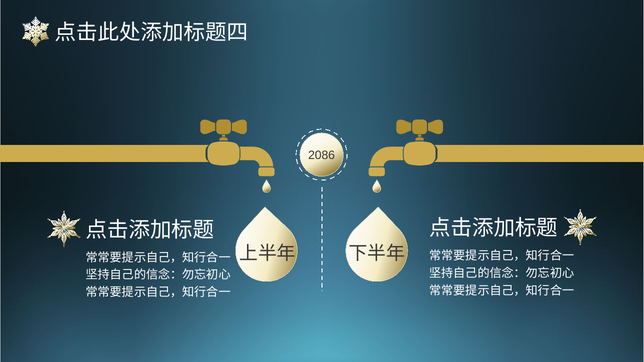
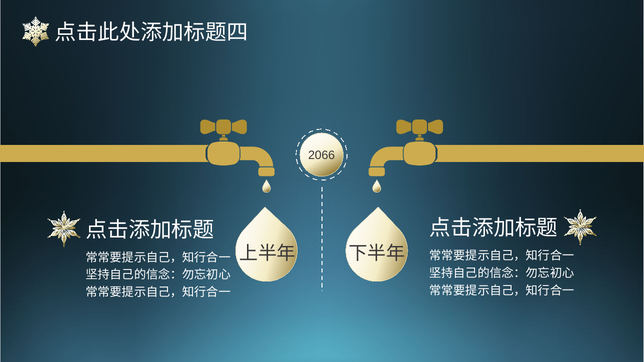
2086: 2086 -> 2066 (322, 155)
